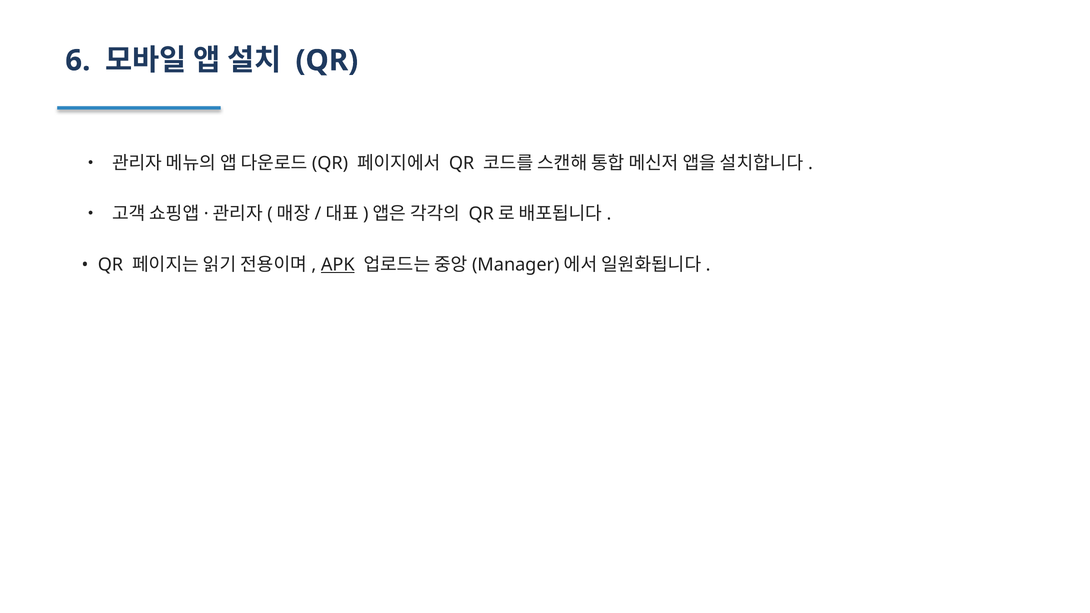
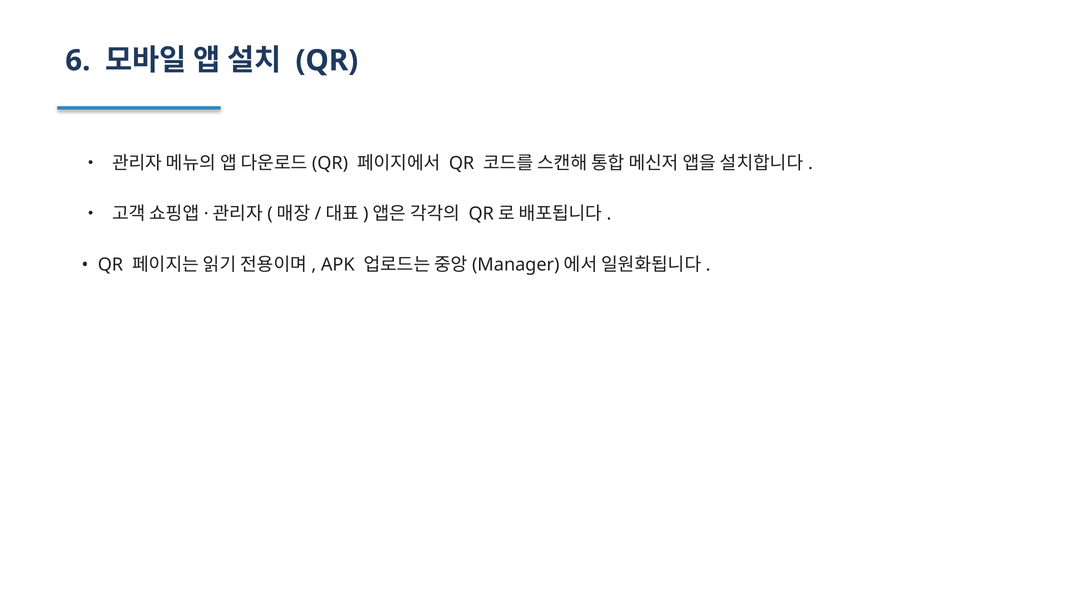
APK underline: present -> none (338, 265)
